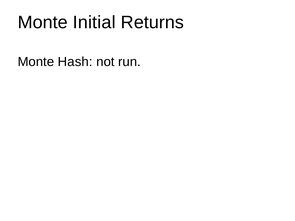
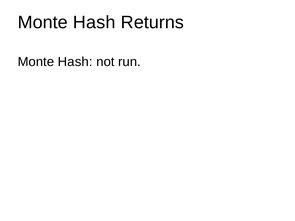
Initial: Initial -> Hash (94, 22)
